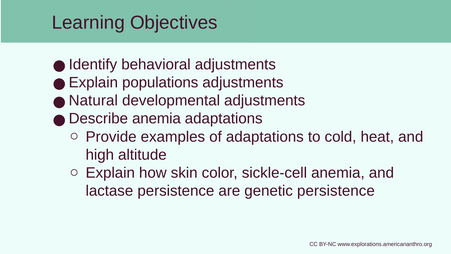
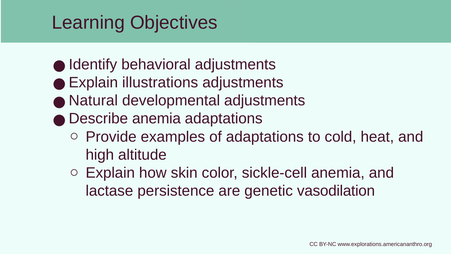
populations: populations -> illustrations (160, 82)
genetic persistence: persistence -> vasodilation (336, 191)
